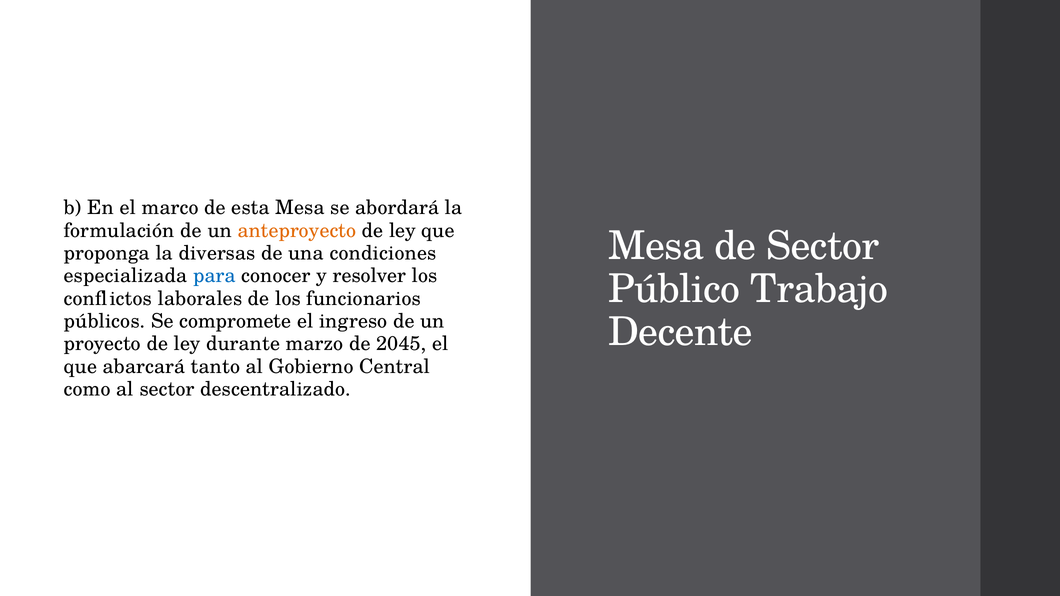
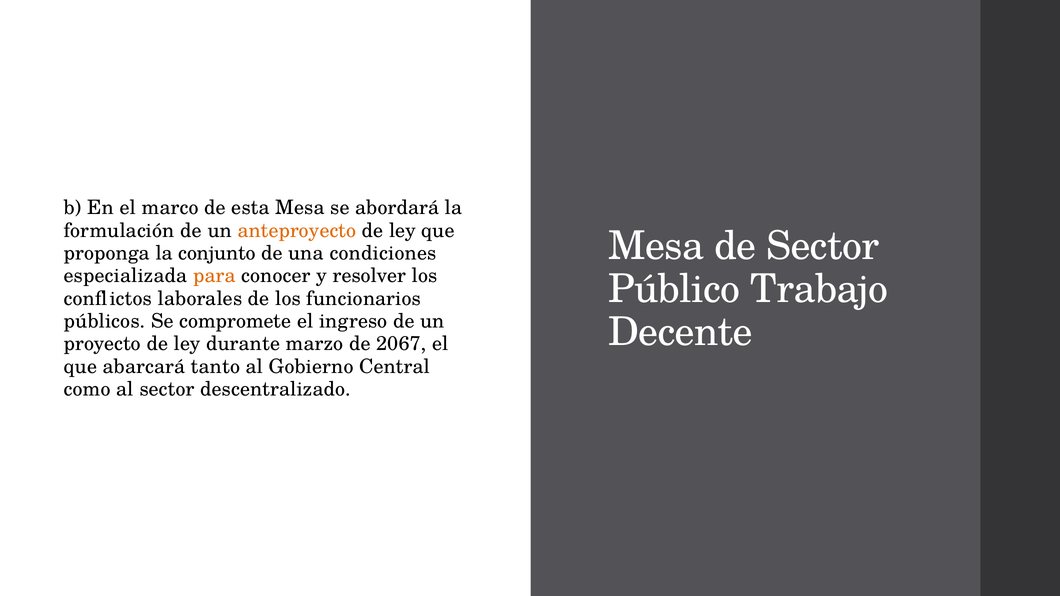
diversas: diversas -> conjunto (217, 253)
para colour: blue -> orange (214, 276)
2045: 2045 -> 2067 (401, 344)
